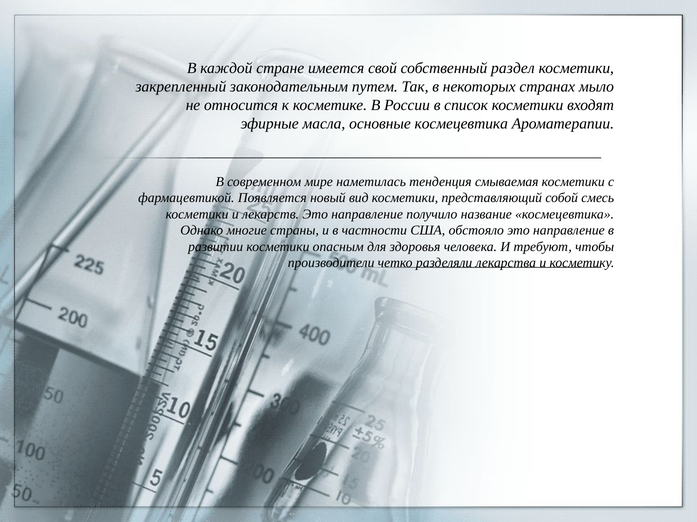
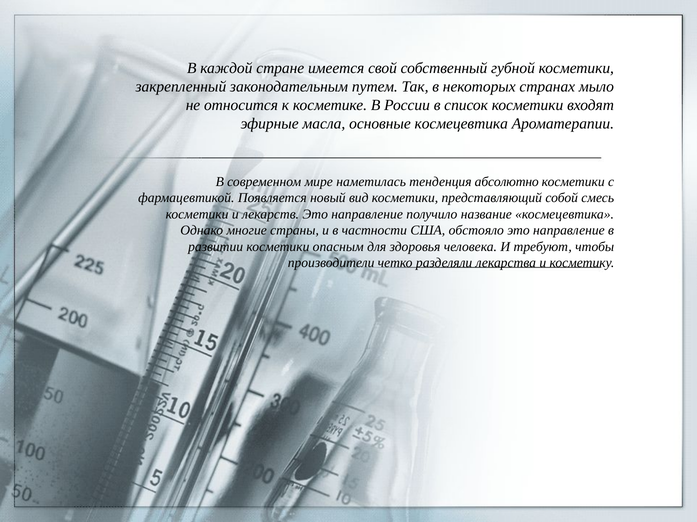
раздел: раздел -> губной (513, 68)
смываемая: смываемая -> абсолютно (507, 182)
